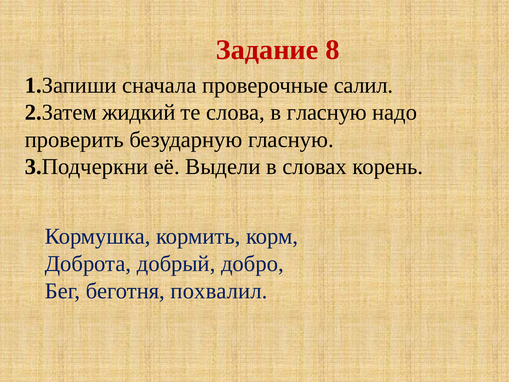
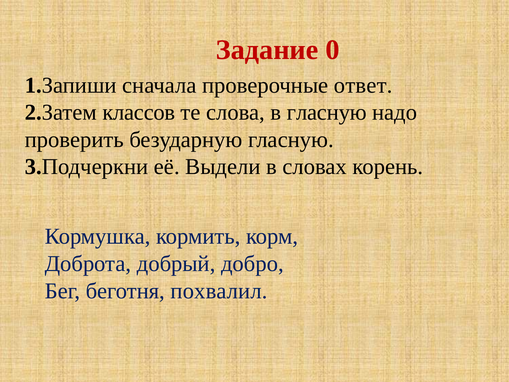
8: 8 -> 0 (333, 50)
салил: салил -> ответ (363, 85)
жидкий: жидкий -> классов (139, 112)
